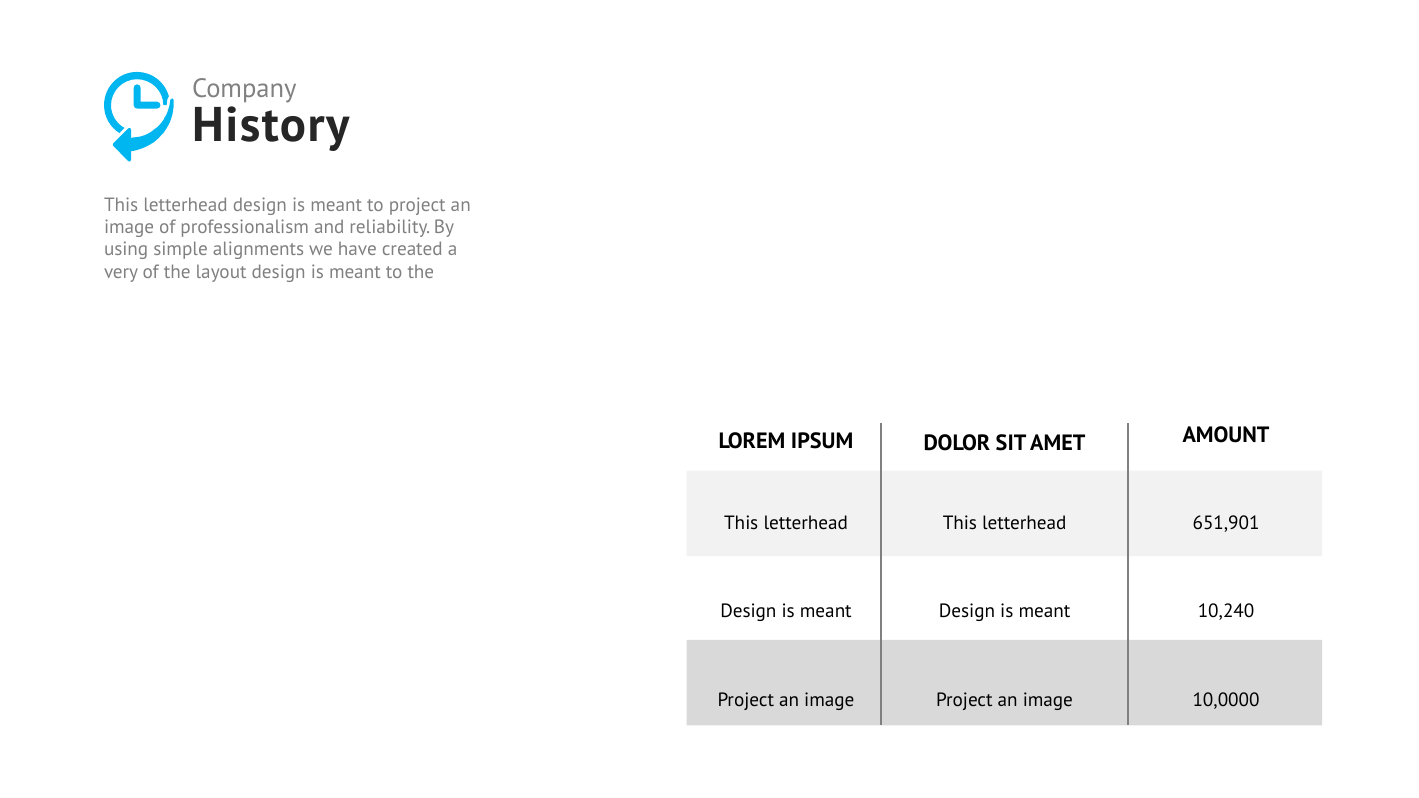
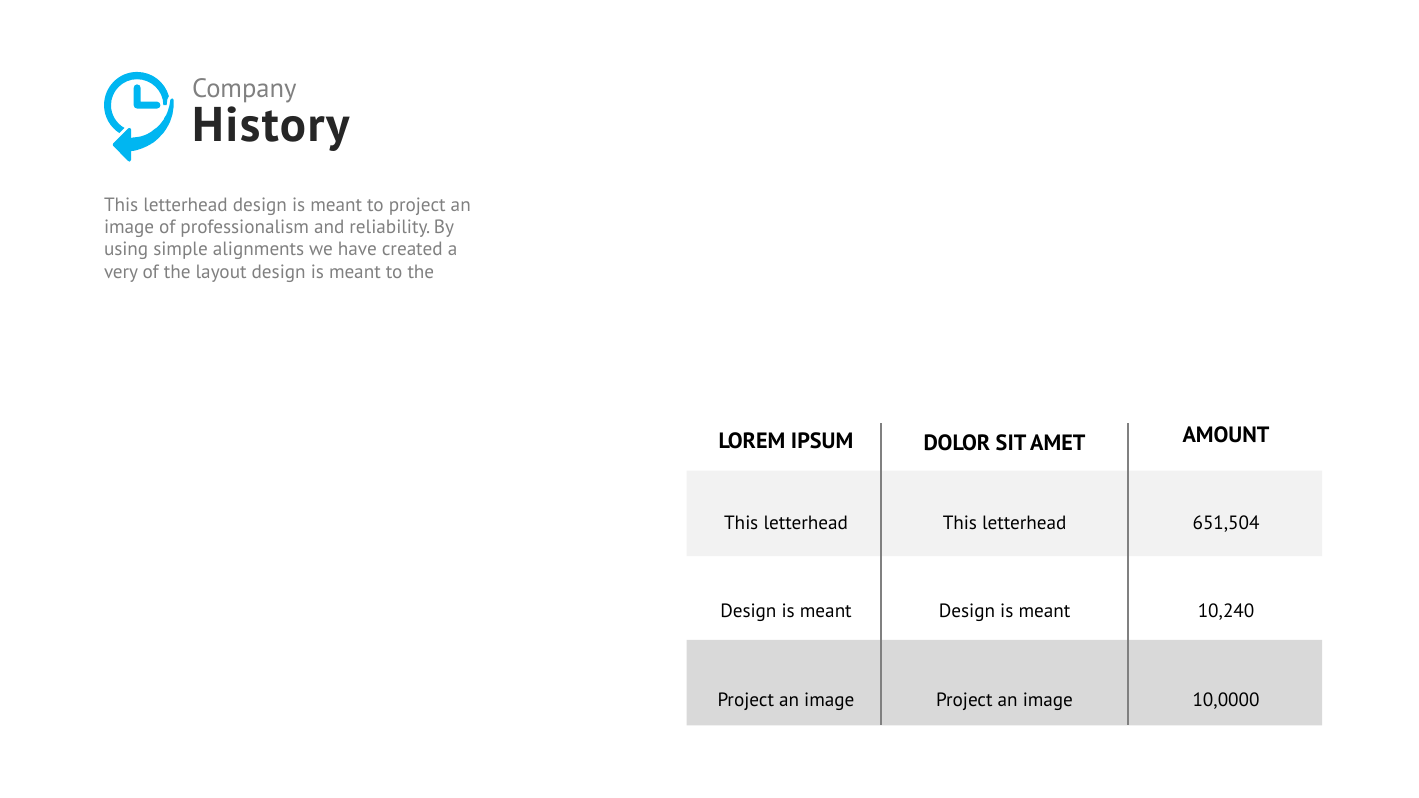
651,901: 651,901 -> 651,504 (1226, 523)
